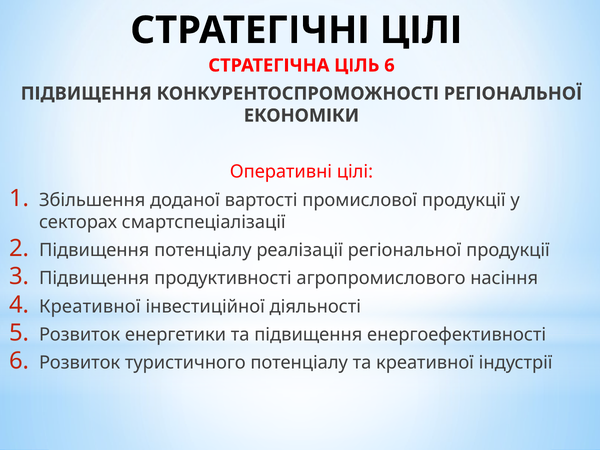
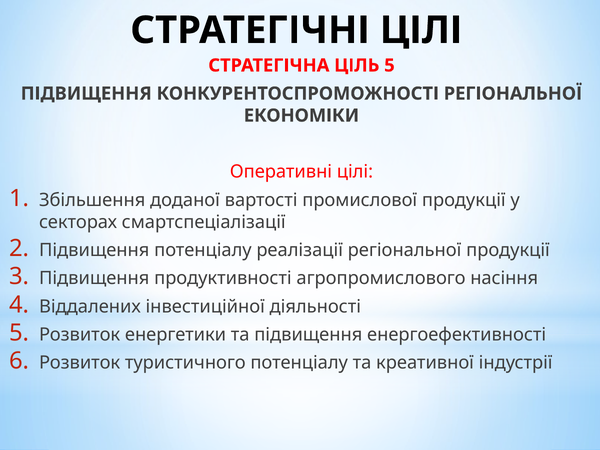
ЦІЛЬ 6: 6 -> 5 (389, 65)
Креативної: Креативної -> Віддалених (90, 307)
